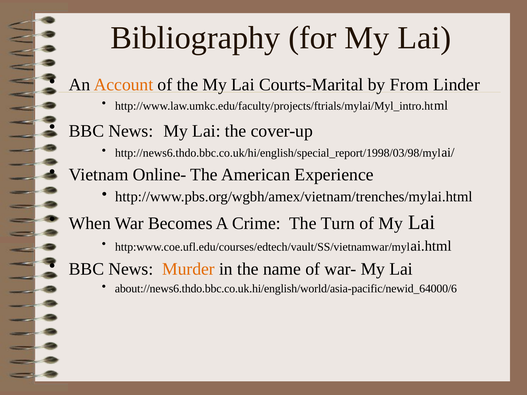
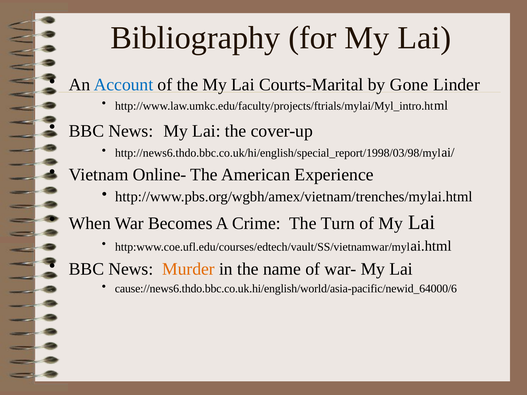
Account colour: orange -> blue (124, 85)
From: From -> Gone (409, 85)
about://news6.thdo.bbc.co.uk.hi/english/world/asia-pacific/newid_64000/6: about://news6.thdo.bbc.co.uk.hi/english/world/asia-pacific/newid_64000/6 -> cause://news6.thdo.bbc.co.uk.hi/english/world/asia-pacific/newid_64000/6 (286, 289)
